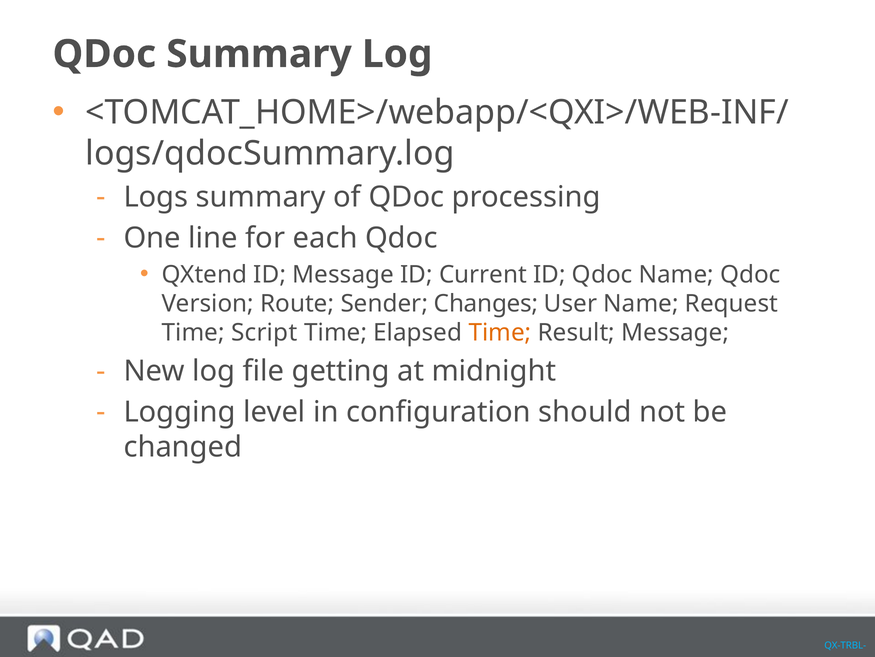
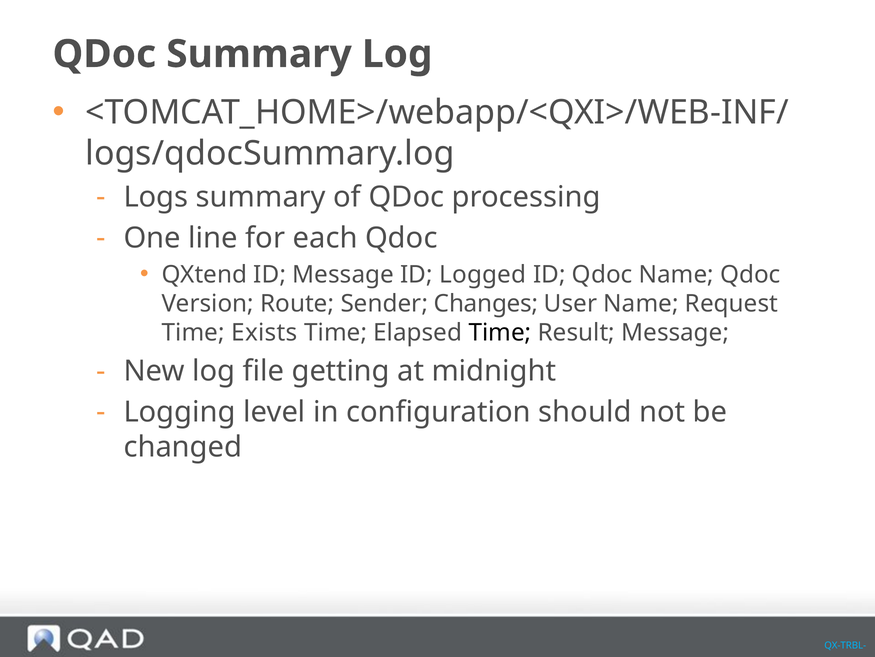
Current: Current -> Logged (483, 274)
Script: Script -> Exists (264, 333)
Time colour: orange -> black (500, 333)
